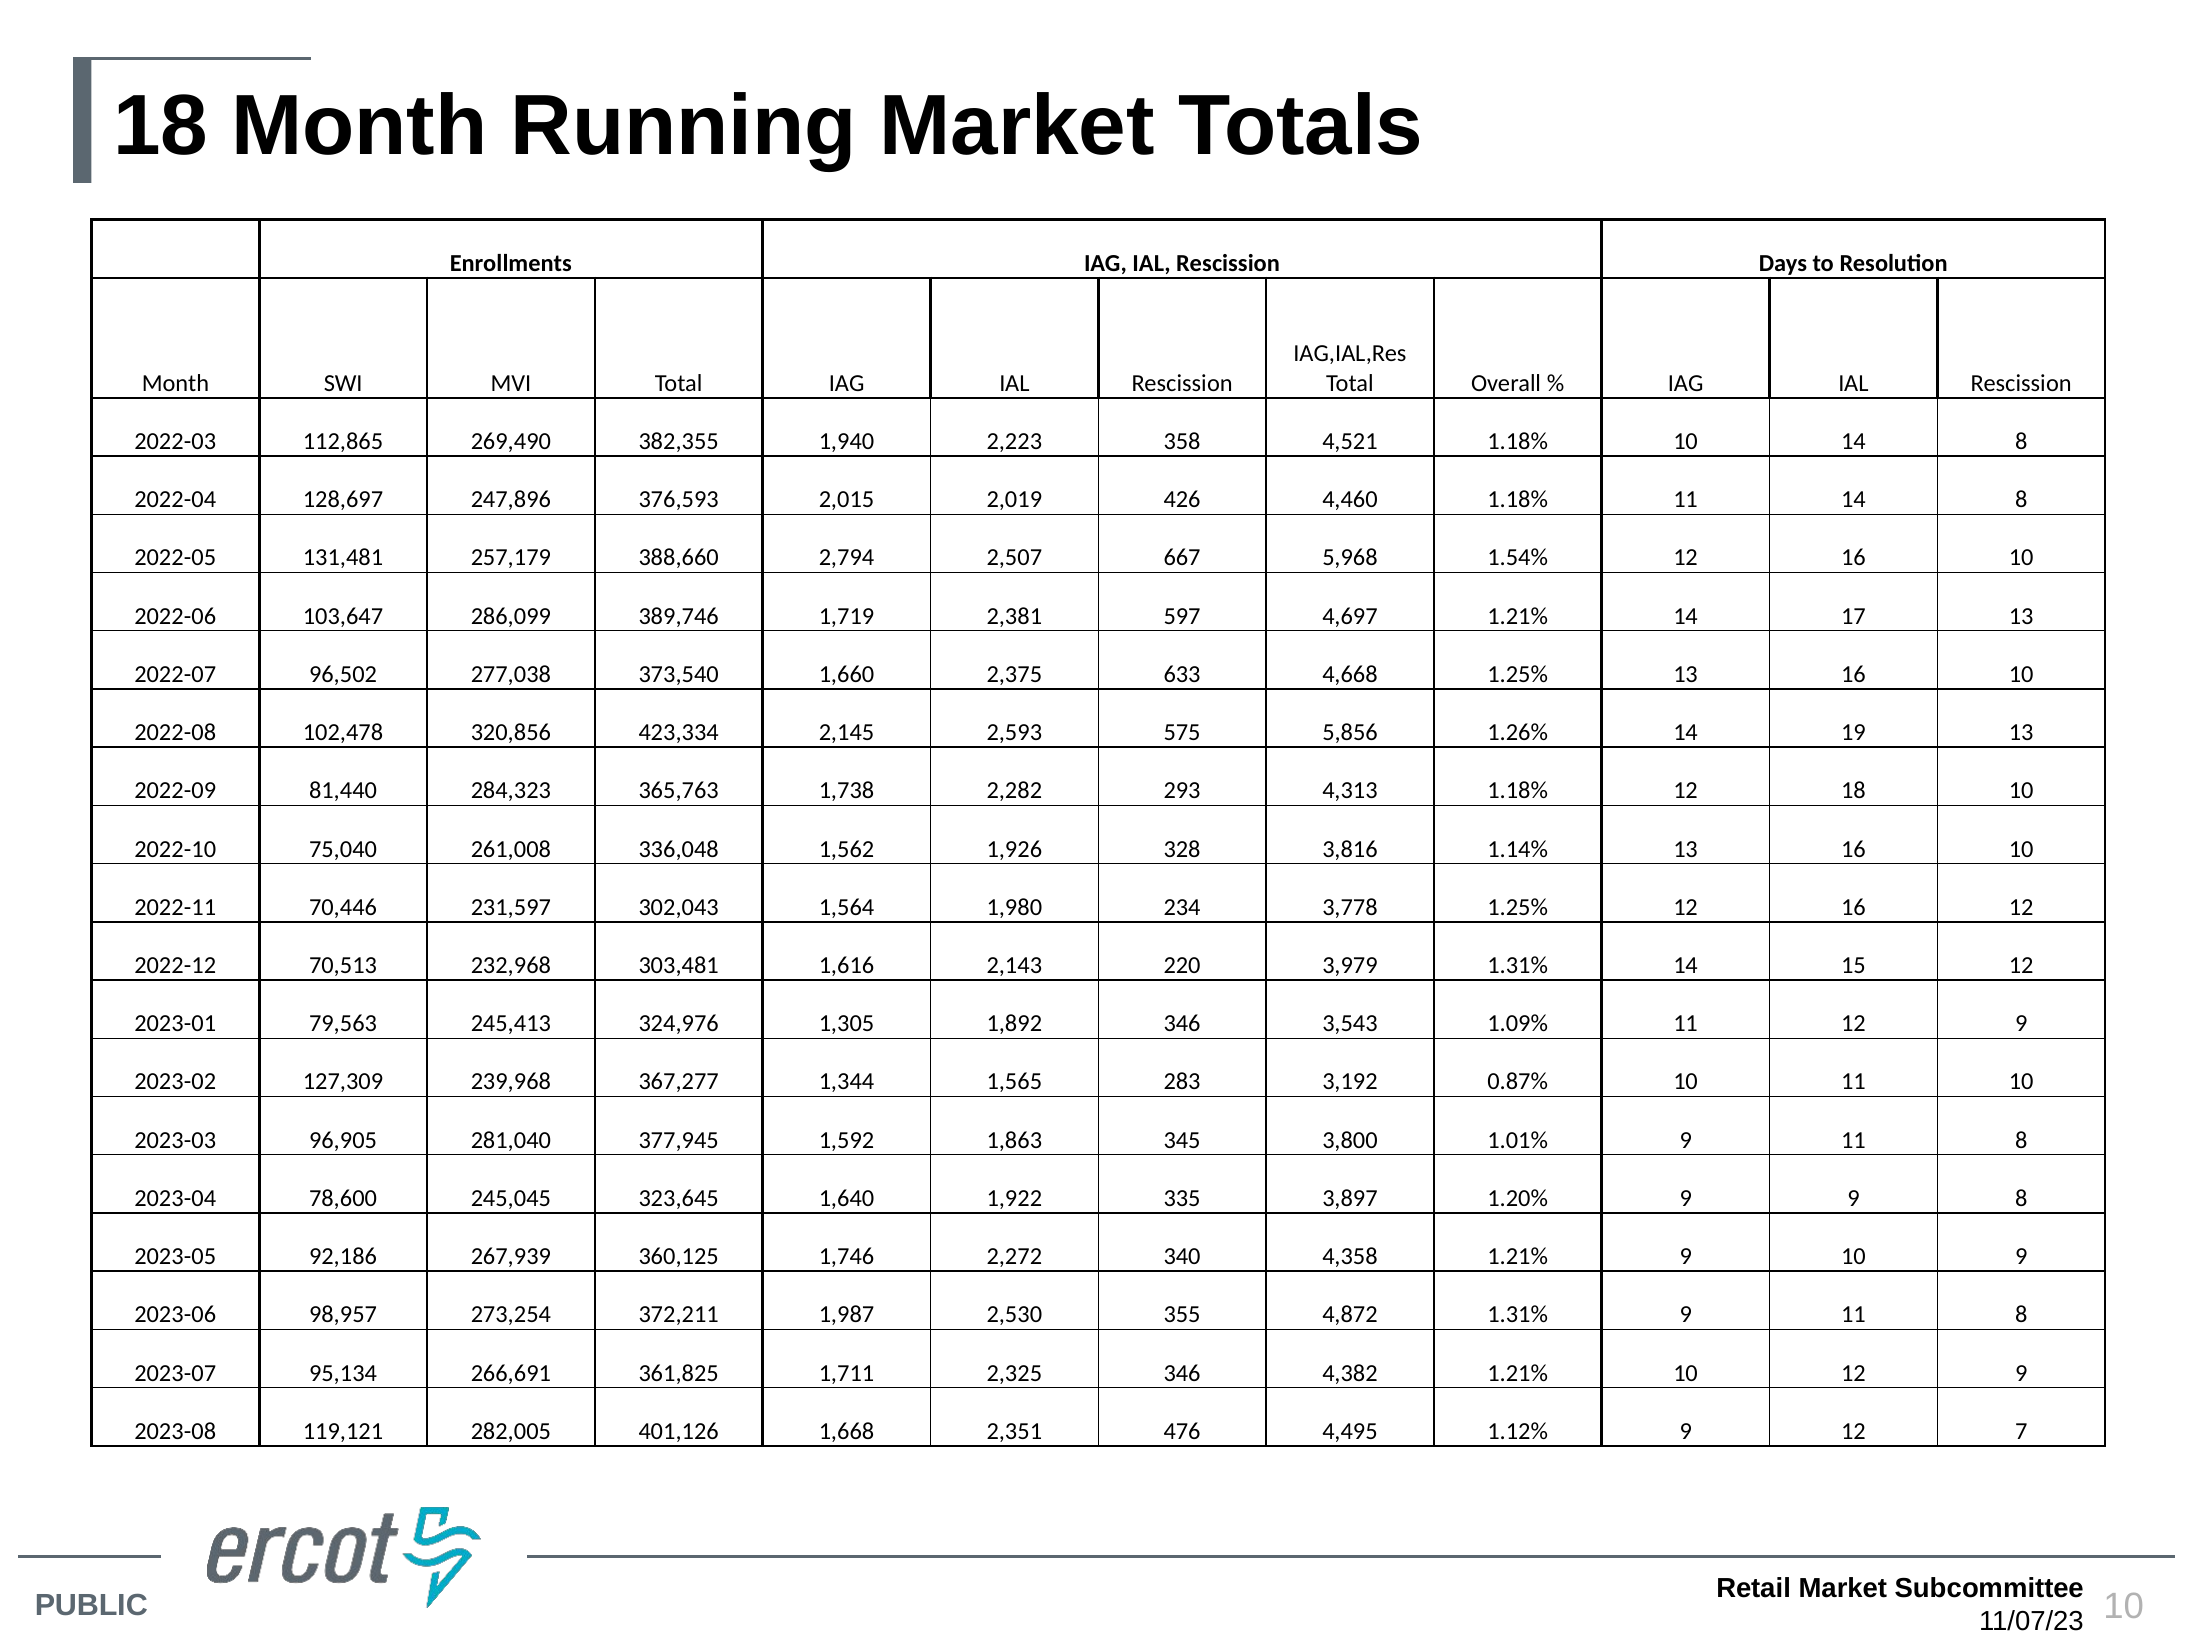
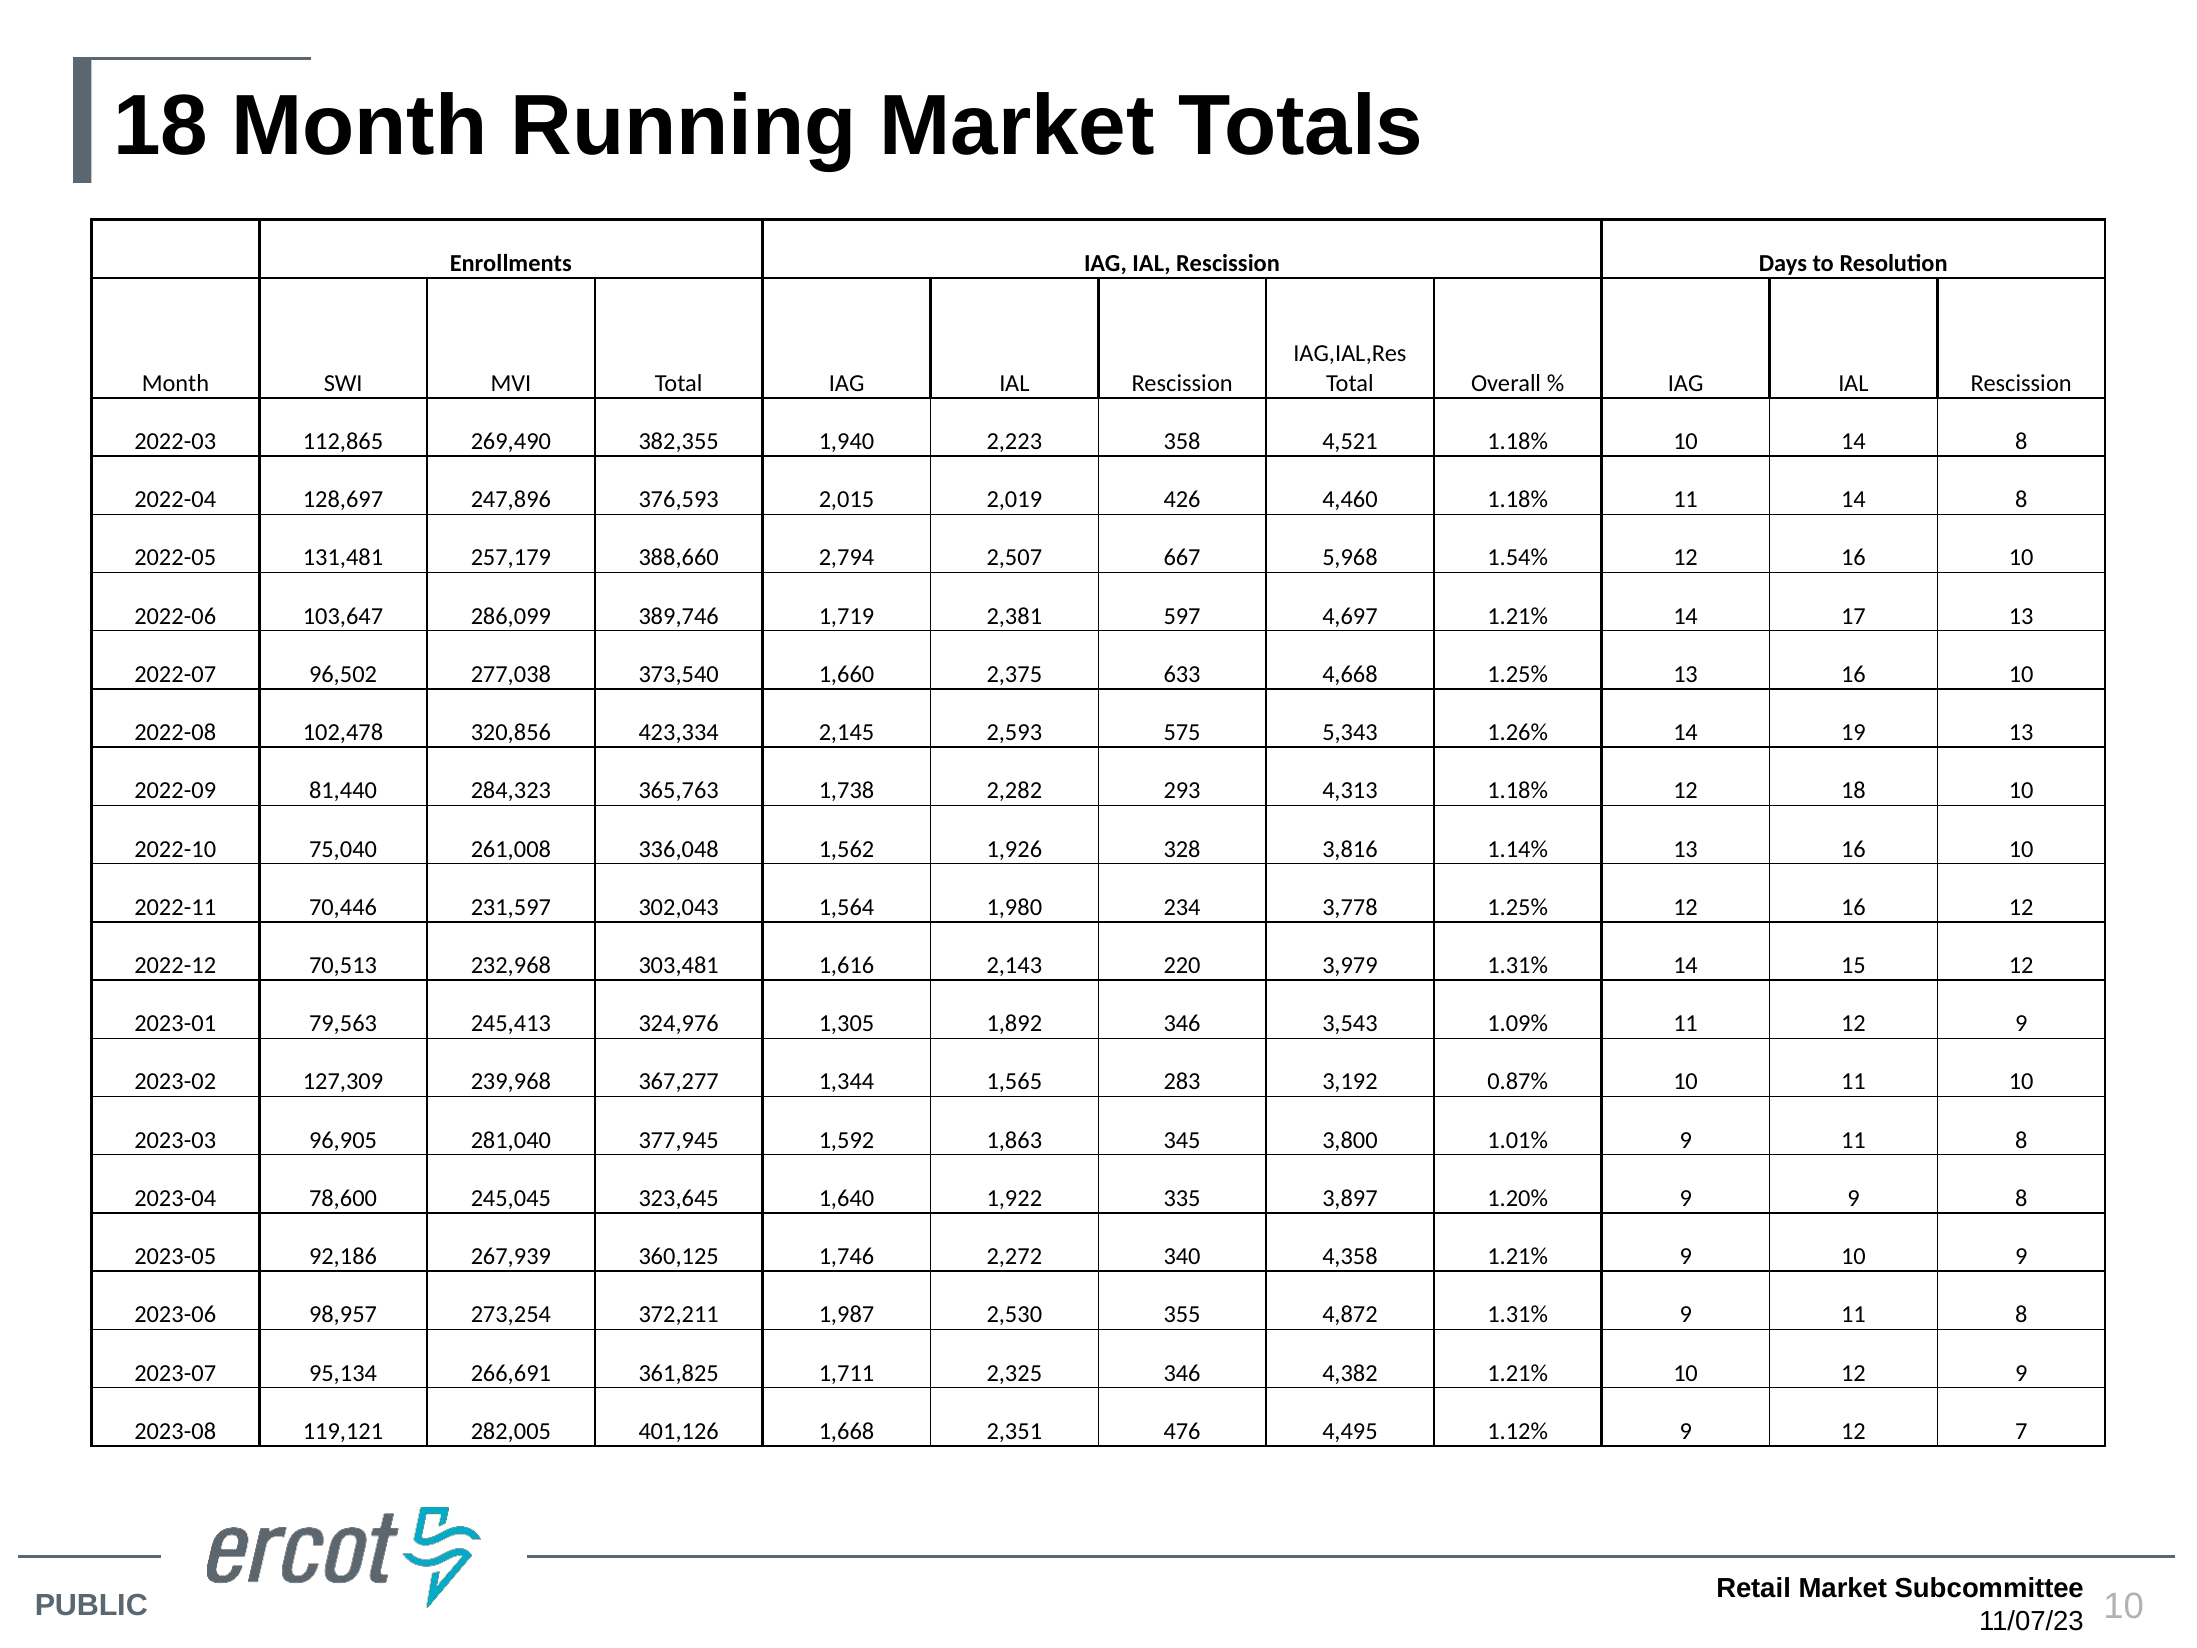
5,856: 5,856 -> 5,343 (1350, 732)
